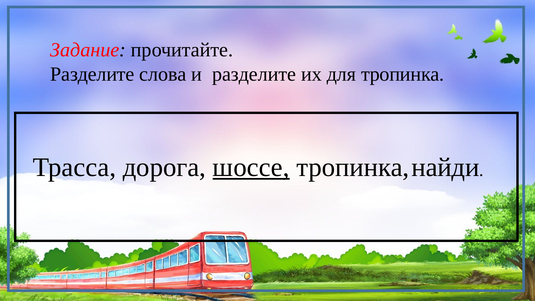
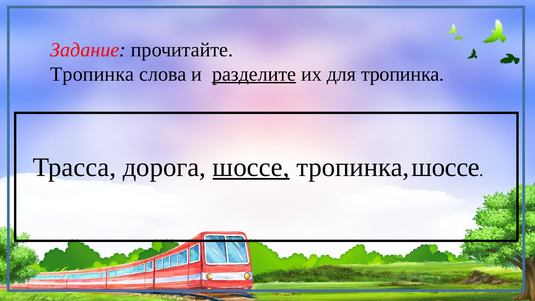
Разделите: Разделите -> Тропинка (92, 74)
разделите underline: none -> present (254, 74)
тропинка найди: найди -> шоссе (446, 167)
